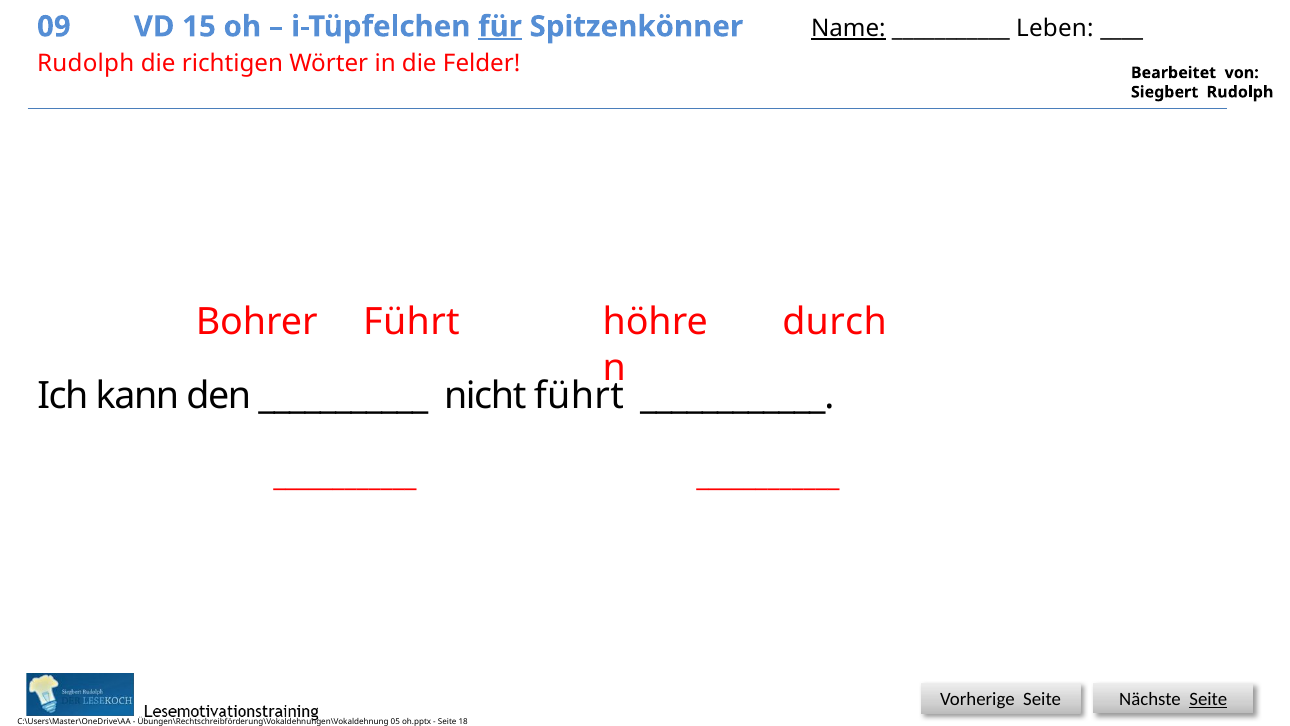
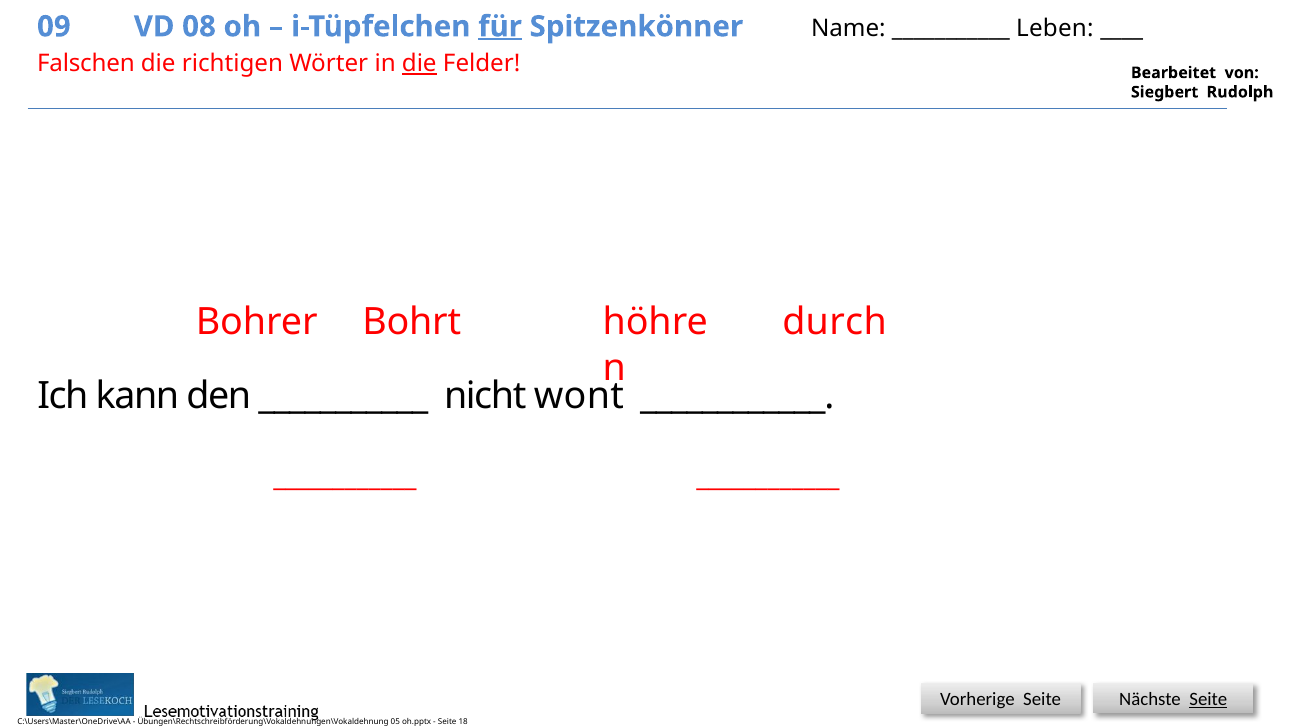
15: 15 -> 08 (199, 27)
Name underline: present -> none (848, 28)
Rudolph: Rudolph -> Falschen (86, 64)
die underline: none -> present (419, 64)
Bohrer Führt: Führt -> Bohrt (412, 322)
nicht führt: führt -> wont (579, 396)
